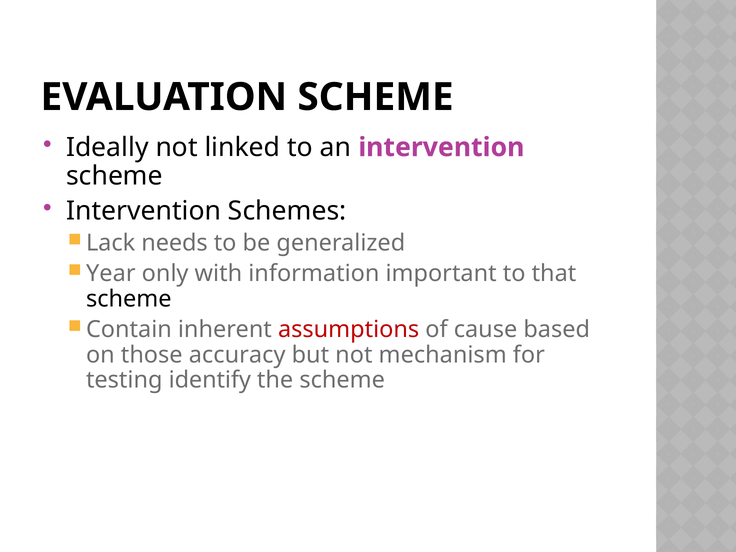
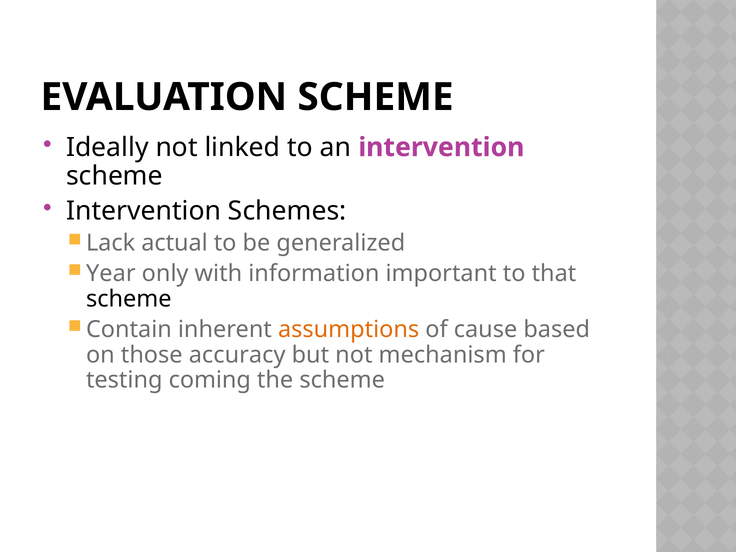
needs: needs -> actual (175, 243)
assumptions colour: red -> orange (349, 329)
identify: identify -> coming (210, 380)
